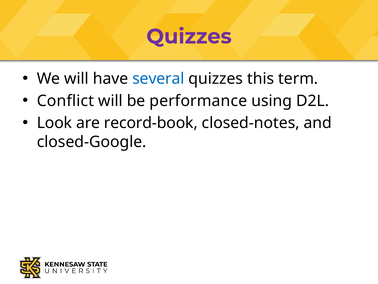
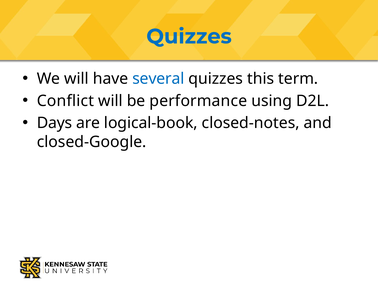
Quizzes colour: purple -> blue (189, 36)
Look: Look -> Days (54, 123)
record-book: record-book -> logical-book (151, 123)
